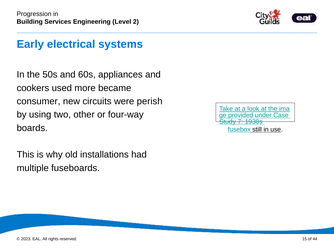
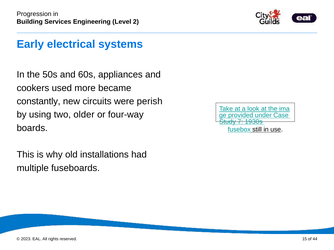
consumer: consumer -> constantly (39, 102)
other: other -> older (84, 115)
